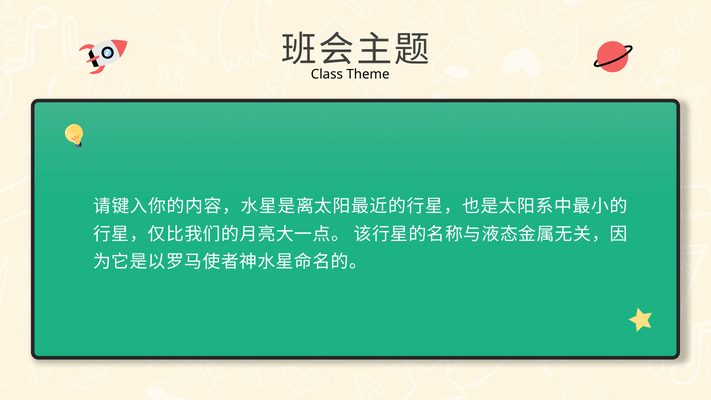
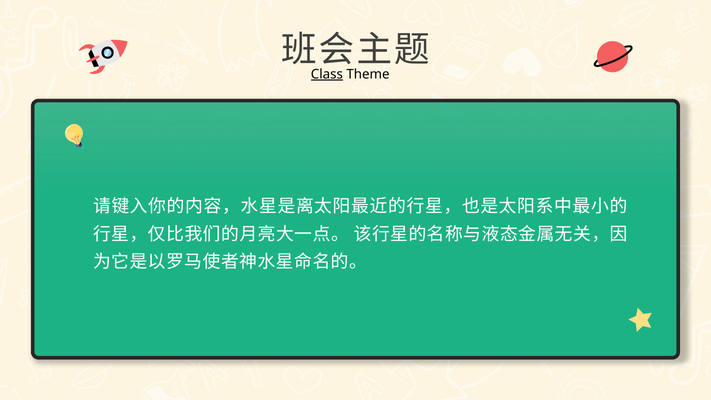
Class underline: none -> present (327, 74)
